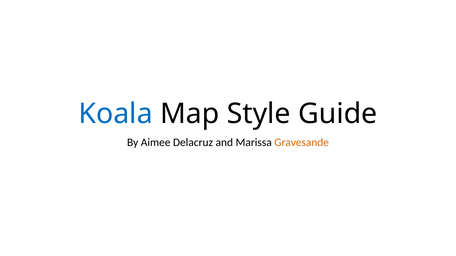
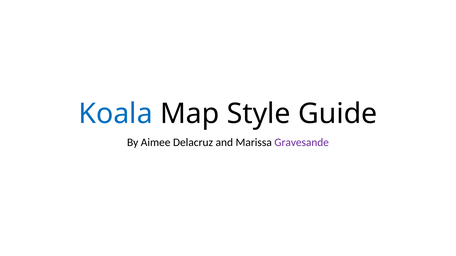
Gravesande colour: orange -> purple (302, 143)
